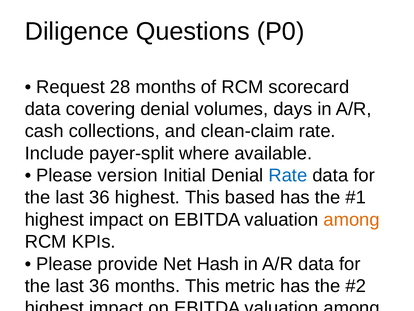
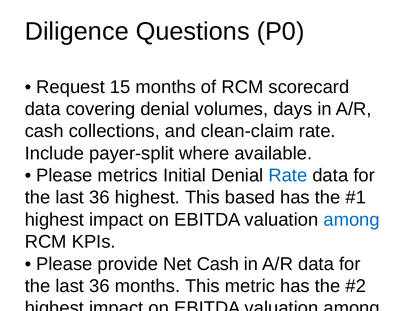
28: 28 -> 15 (120, 87)
version: version -> metrics (128, 175)
among colour: orange -> blue (352, 219)
Net Hash: Hash -> Cash (218, 264)
